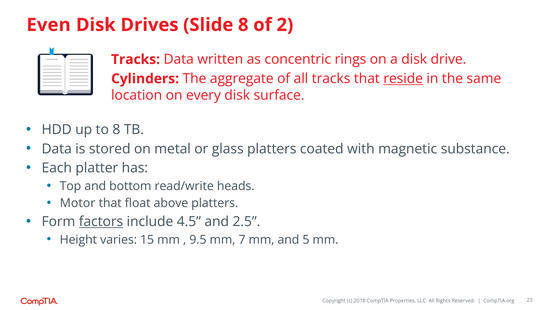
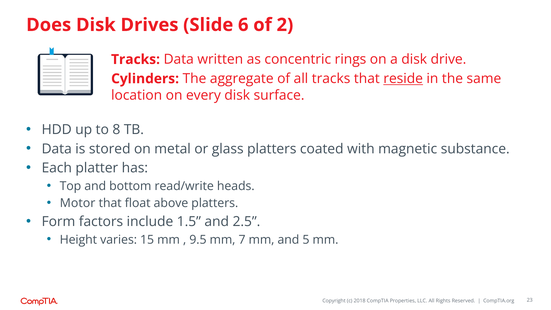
Even: Even -> Does (49, 25)
Slide 8: 8 -> 6 (243, 25)
factors underline: present -> none (101, 222)
4.5: 4.5 -> 1.5 (189, 222)
